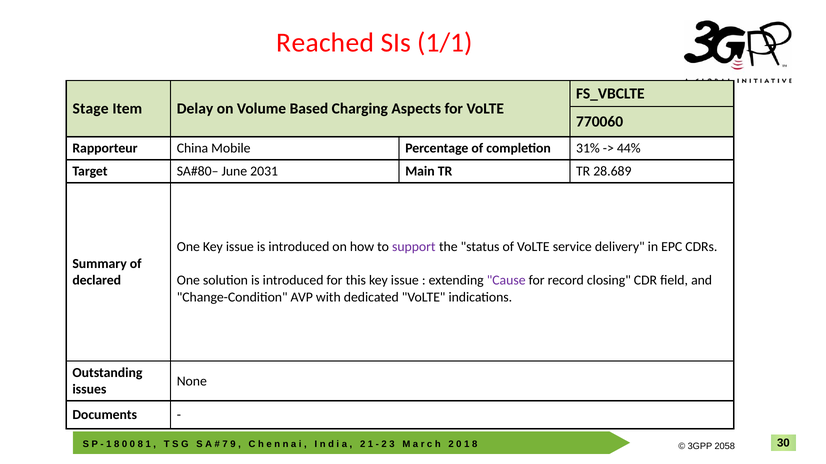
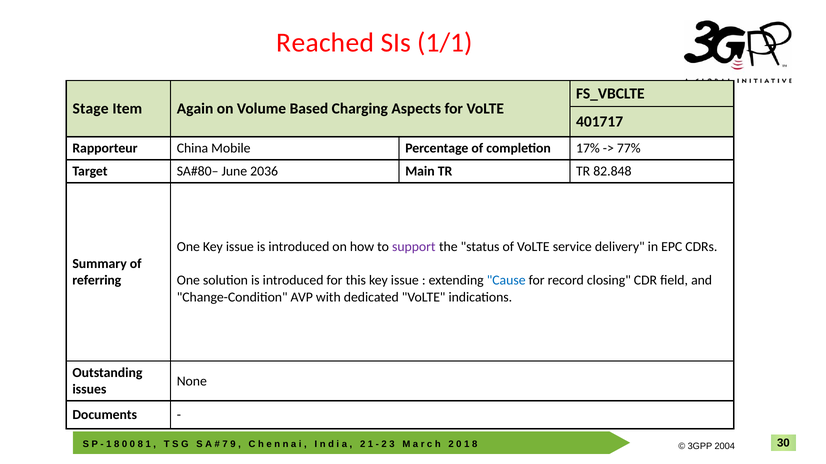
Delay: Delay -> Again (195, 109)
770060: 770060 -> 401717 (600, 122)
31%: 31% -> 17% (588, 149)
44%: 44% -> 77% (629, 149)
2031: 2031 -> 2036 (264, 172)
28.689: 28.689 -> 82.848 (612, 172)
declared: declared -> referring (97, 281)
Cause colour: purple -> blue (506, 281)
2058: 2058 -> 2004 (725, 447)
